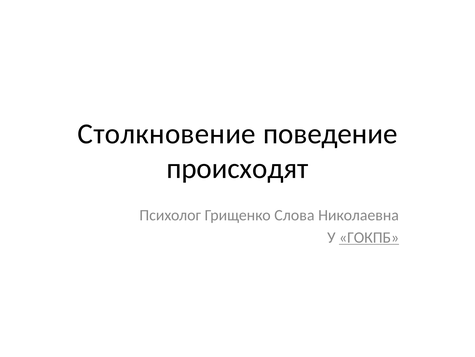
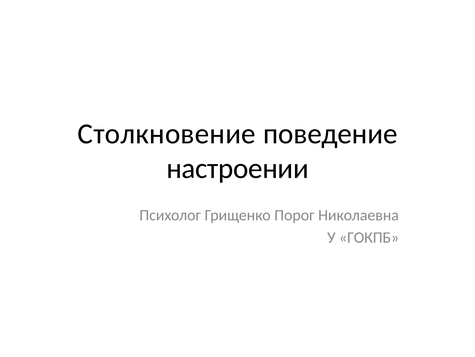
происходят: происходят -> настроении (238, 168)
Слова: Слова -> Порог (294, 215)
ГОКПБ underline: present -> none (369, 237)
